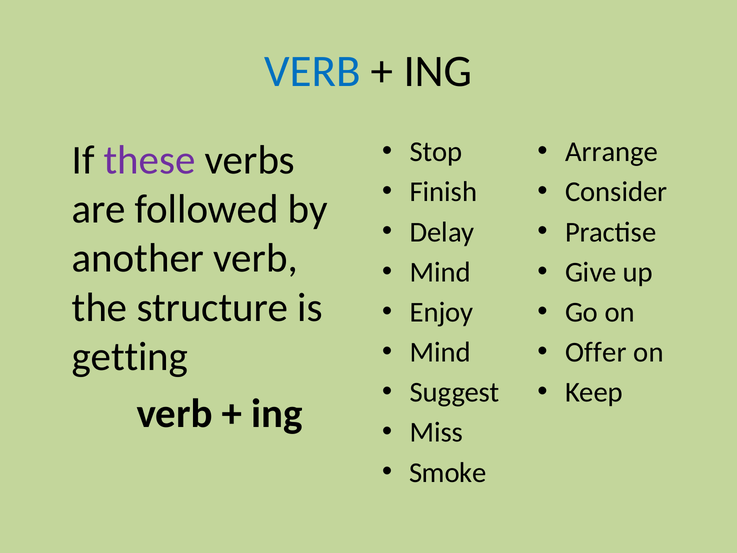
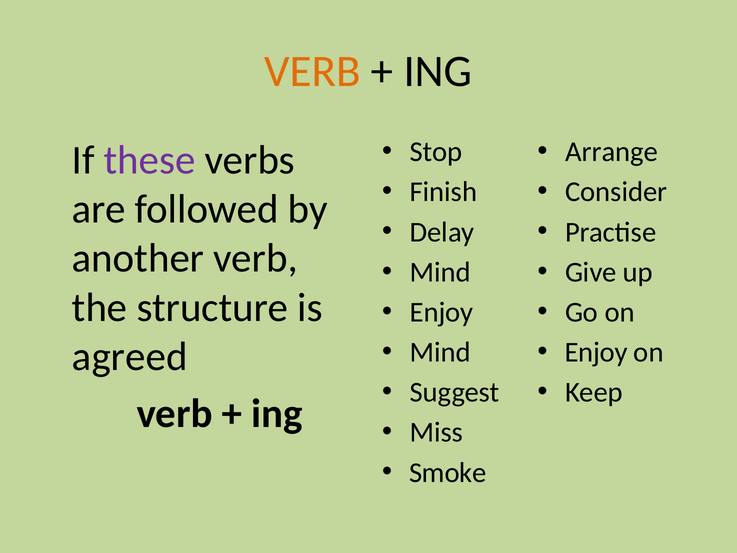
VERB colour: blue -> orange (313, 71)
Offer: Offer -> Enjoy (596, 352)
getting: getting -> agreed (130, 356)
